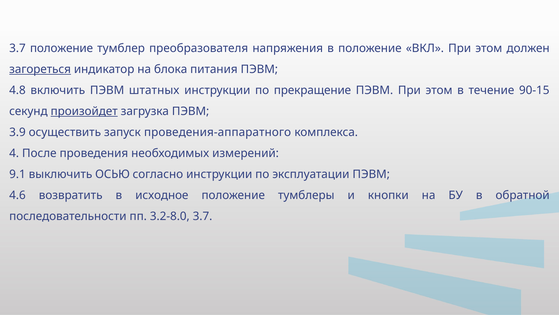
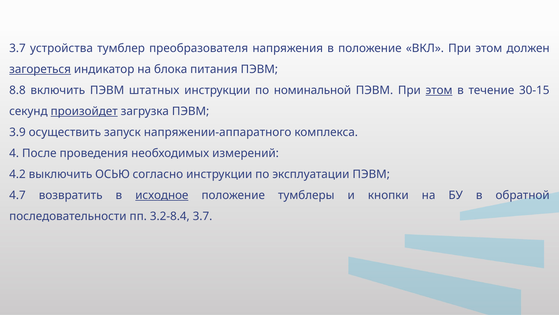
3.7 положение: положение -> устройства (61, 48)
4.8: 4.8 -> 8.8 (17, 90)
прекращение: прекращение -> номинальной (313, 90)
этом underline: none -> present (439, 90)
90-15: 90-15 -> 30-15 (534, 90)
проведения-аппаратного: проведения-аппаратного -> напряжении-аппаратного (218, 132)
9.1: 9.1 -> 4.2 (17, 174)
4.6: 4.6 -> 4.7 (17, 195)
исходное underline: none -> present (162, 195)
3.2-8.0: 3.2-8.0 -> 3.2-8.4 (170, 216)
